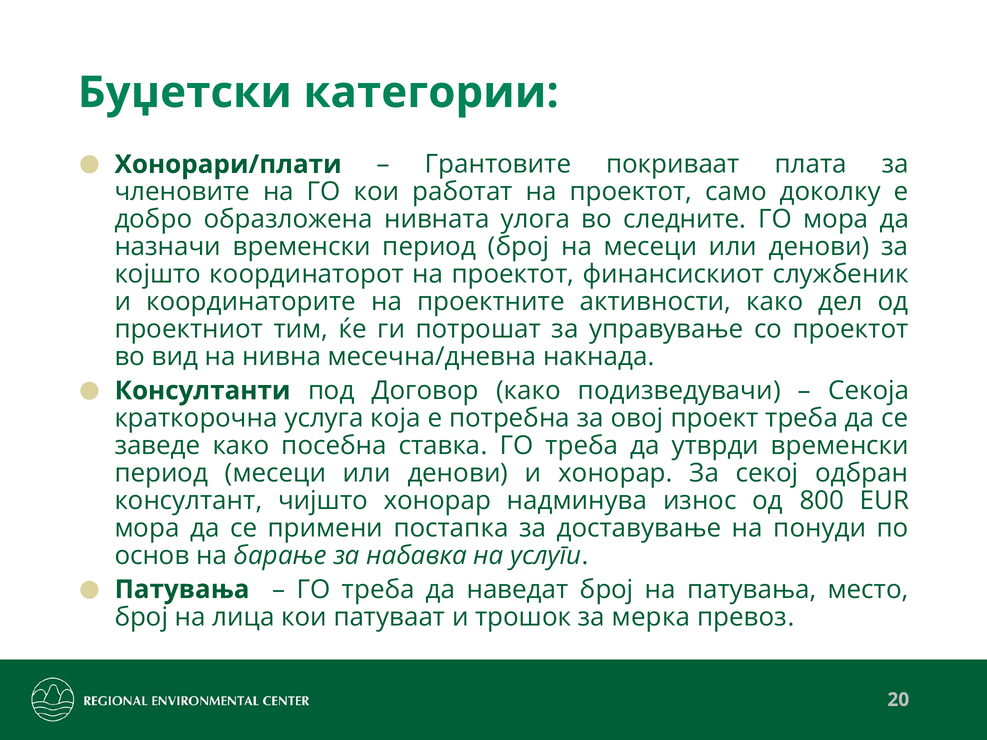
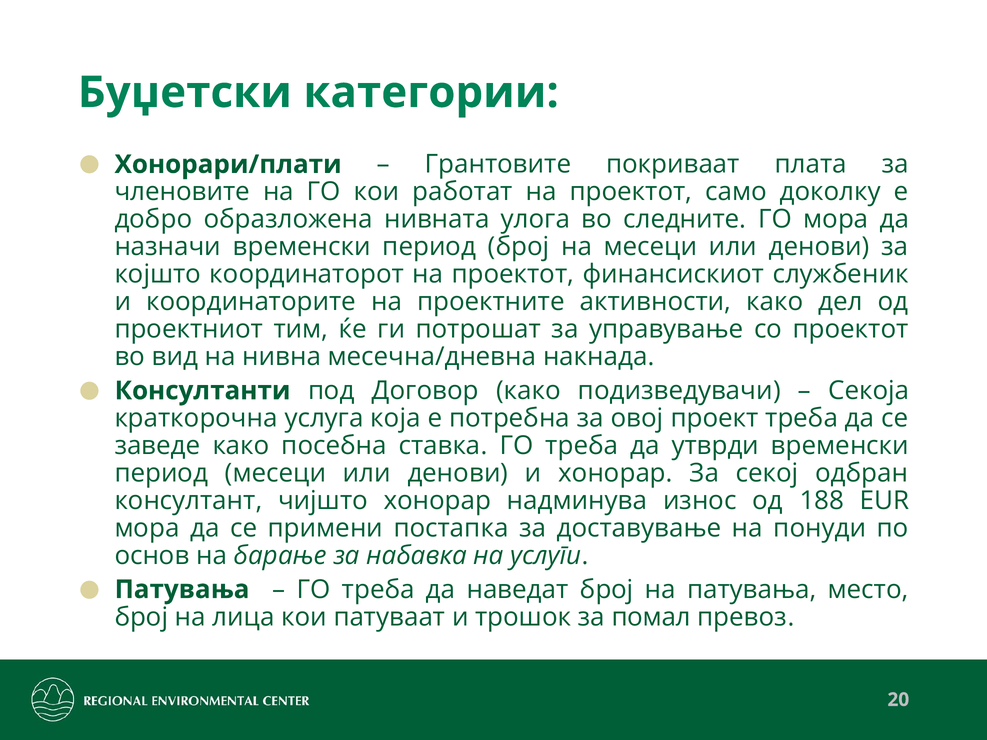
800: 800 -> 188 (822, 501)
мерка: мерка -> помал (651, 617)
